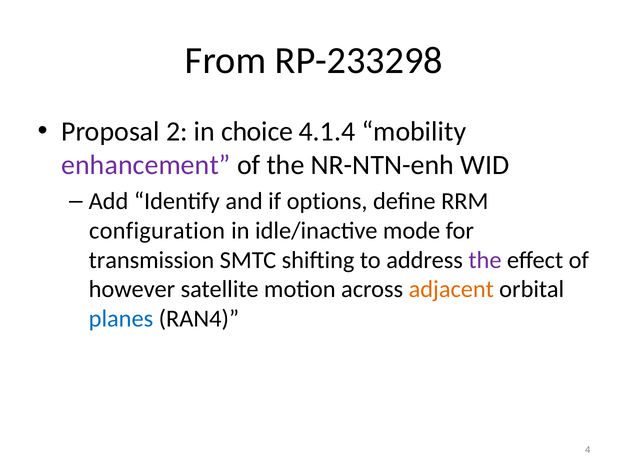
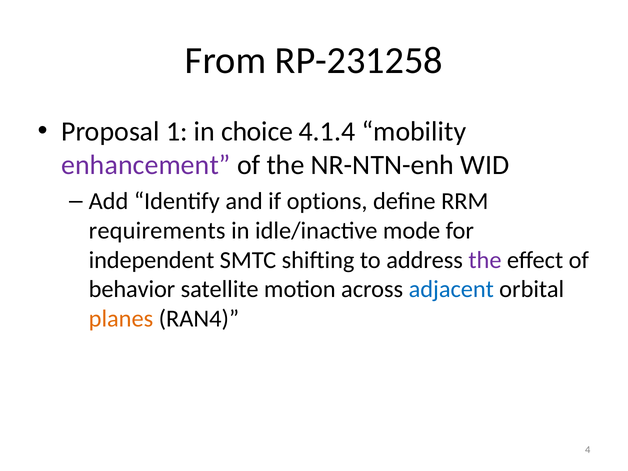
RP-233298: RP-233298 -> RP-231258 (359, 61)
2: 2 -> 1 (177, 132)
configuration: configuration -> requirements (157, 231)
transmission: transmission -> independent (152, 260)
however: however -> behavior (132, 289)
adjacent colour: orange -> blue (451, 289)
planes colour: blue -> orange (121, 319)
